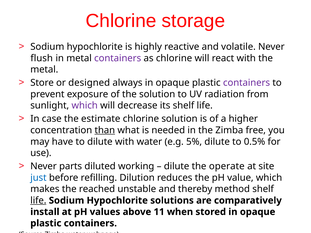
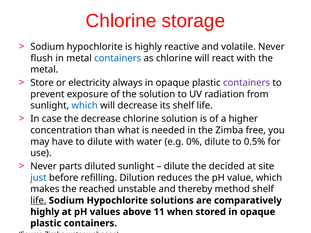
containers colour: purple -> blue (118, 58)
designed: designed -> electricity (89, 83)
which colour: purple -> blue (85, 106)
the estimate: estimate -> decrease (101, 119)
than underline: present -> none (105, 130)
5%: 5% -> 0% (194, 142)
diluted working: working -> sunlight (136, 166)
operate: operate -> decided (227, 166)
install: install -> highly (45, 212)
